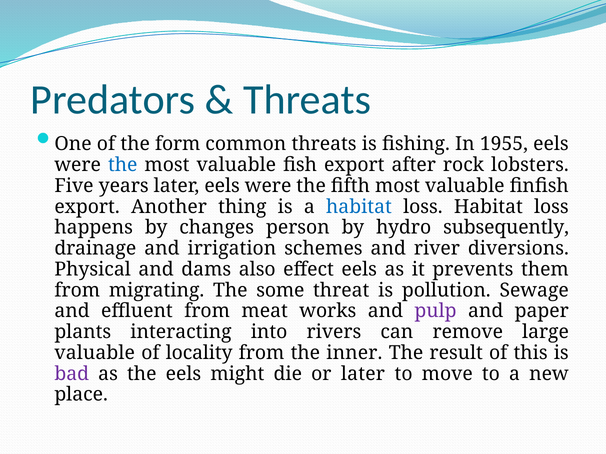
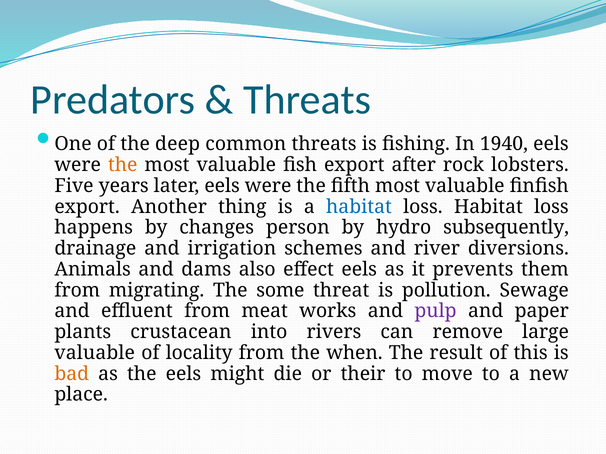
form: form -> deep (178, 144)
1955: 1955 -> 1940 (504, 144)
the colour: blue -> orange (123, 165)
Physical: Physical -> Animals (93, 270)
interacting: interacting -> crustacean (181, 332)
inner: inner -> when (354, 353)
bad colour: purple -> orange (72, 374)
or later: later -> their (363, 374)
